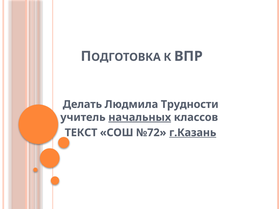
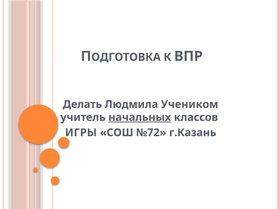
Трудности: Трудности -> Учеником (190, 104)
ТЕКСТ: ТЕКСТ -> ИГРЫ (81, 133)
г.Казань underline: present -> none (193, 133)
